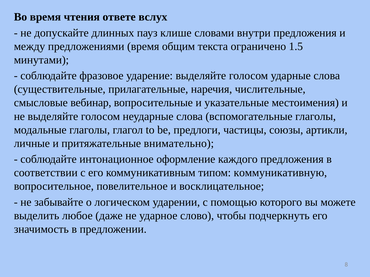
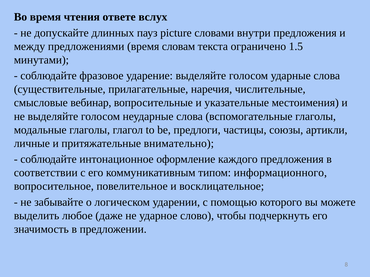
клише: клише -> picture (176, 33)
общим: общим -> словам (179, 46)
коммуникативную: коммуникативную -> информационного (280, 173)
